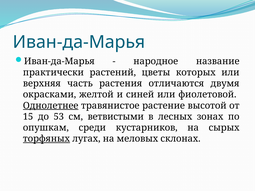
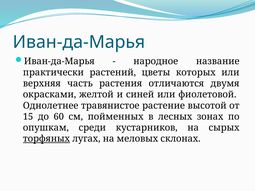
Однолетнее underline: present -> none (51, 106)
53: 53 -> 60 (59, 117)
ветвистыми: ветвистыми -> пойменных (116, 117)
